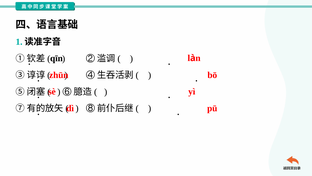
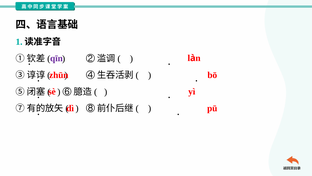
qīn colour: black -> purple (56, 58)
